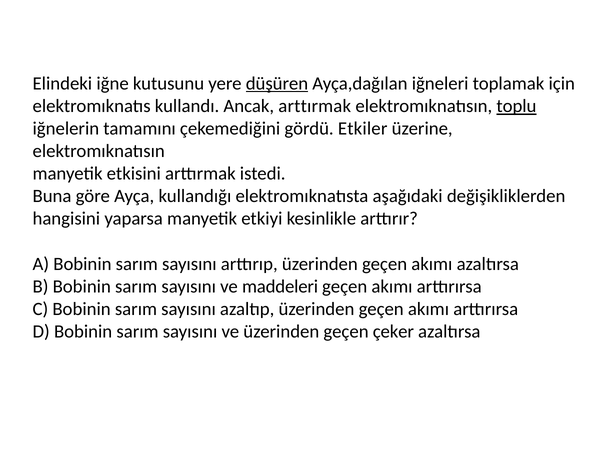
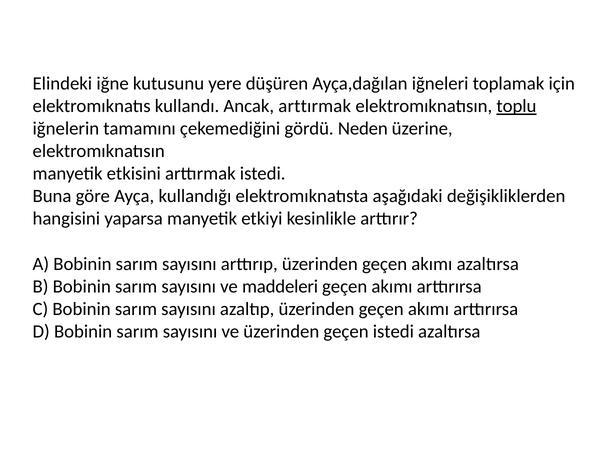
düşüren underline: present -> none (277, 84)
Etkiler: Etkiler -> Neden (363, 129)
geçen çeker: çeker -> istedi (393, 332)
